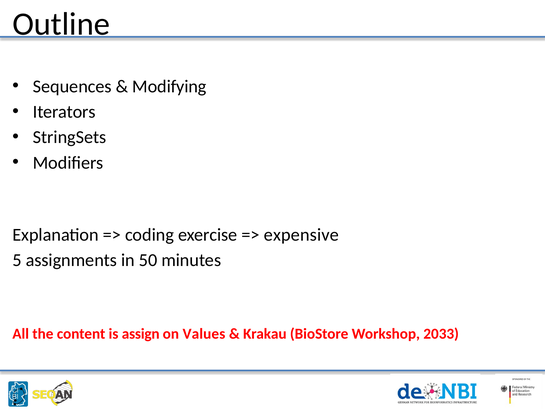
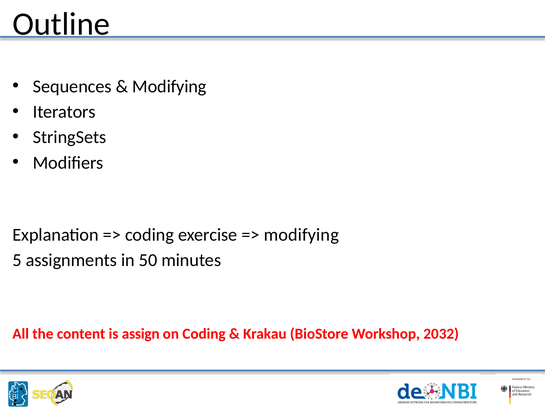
expensive: expensive -> modifying (301, 235)
on Values: Values -> Coding (204, 334)
2033: 2033 -> 2032 (441, 334)
